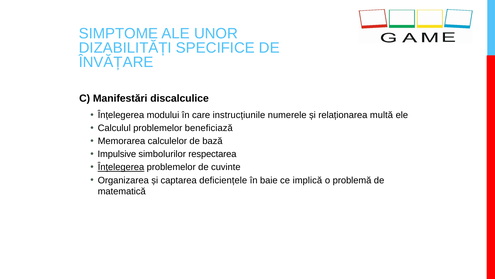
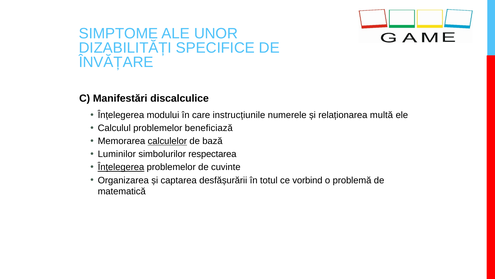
calculelor underline: none -> present (167, 141)
Impulsive: Impulsive -> Luminilor (117, 154)
deficiențele: deficiențele -> desfășurării (223, 180)
baie: baie -> totul (269, 180)
implică: implică -> vorbind (307, 180)
